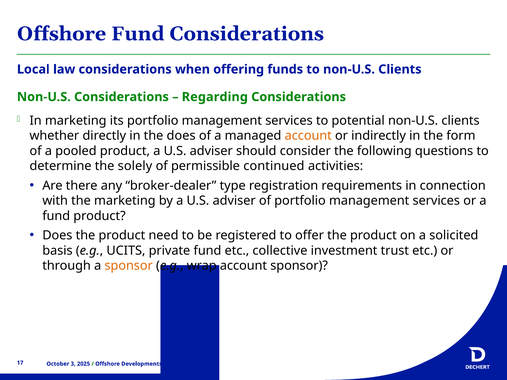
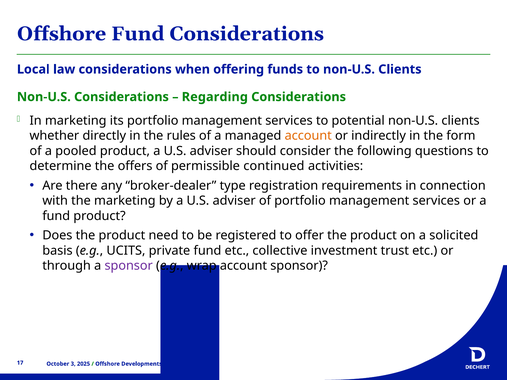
the does: does -> rules (181, 136)
solely: solely -> offers (135, 166)
sponsor colour: orange -> purple (129, 266)
